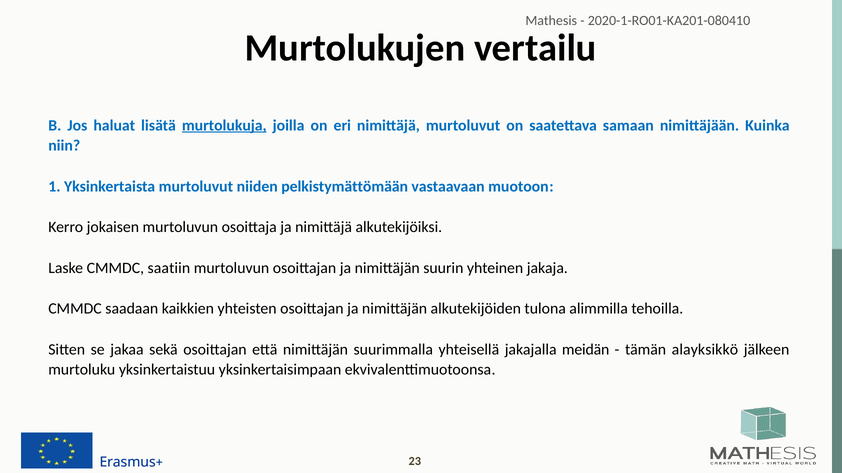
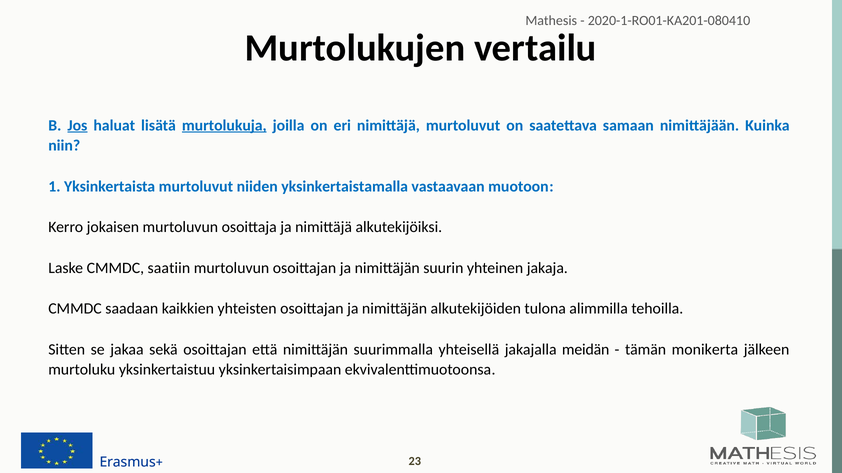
Jos underline: none -> present (77, 126)
pelkistymättömään: pelkistymättömään -> yksinkertaistamalla (345, 187)
alayksikkö: alayksikkö -> monikerta (705, 350)
